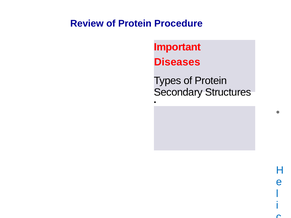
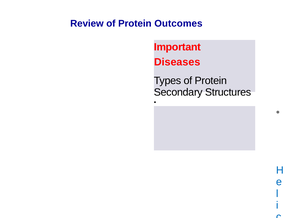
Procedure: Procedure -> Outcomes (178, 23)
